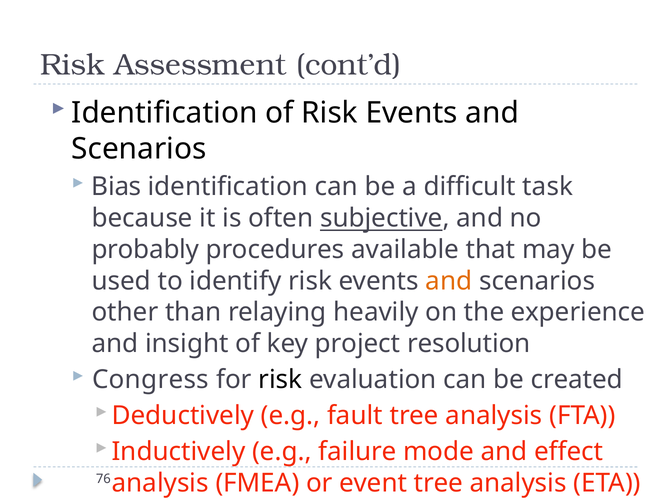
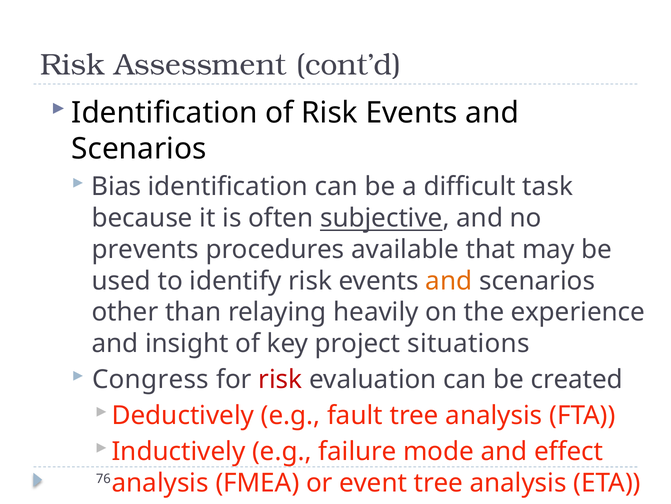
probably: probably -> prevents (145, 249)
resolution: resolution -> situations (469, 343)
risk colour: black -> red (280, 379)
